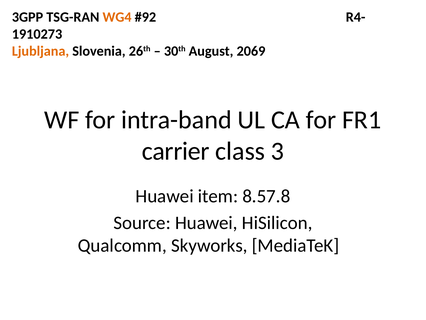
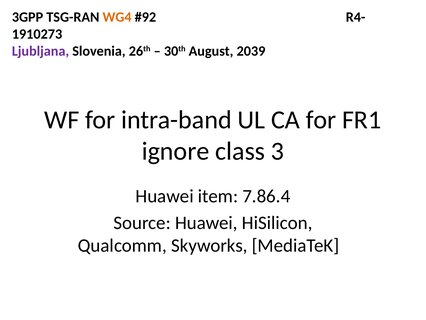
Ljubljana colour: orange -> purple (40, 51)
2069: 2069 -> 2039 (251, 51)
carrier: carrier -> ignore (176, 151)
8.57.8: 8.57.8 -> 7.86.4 (266, 196)
